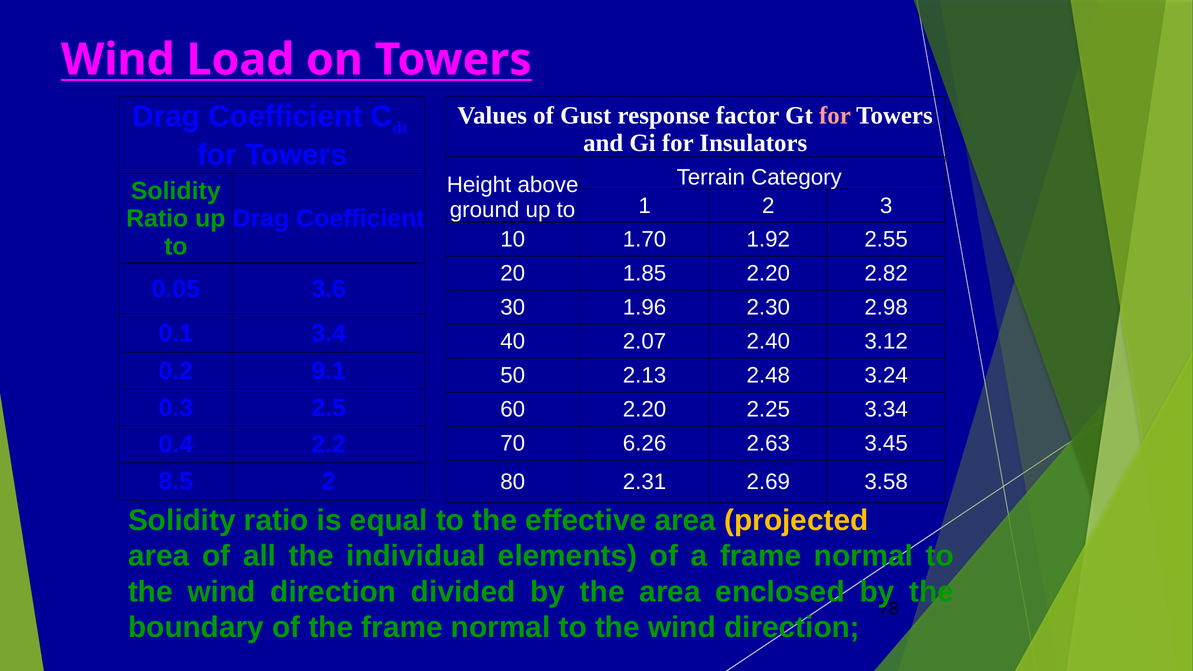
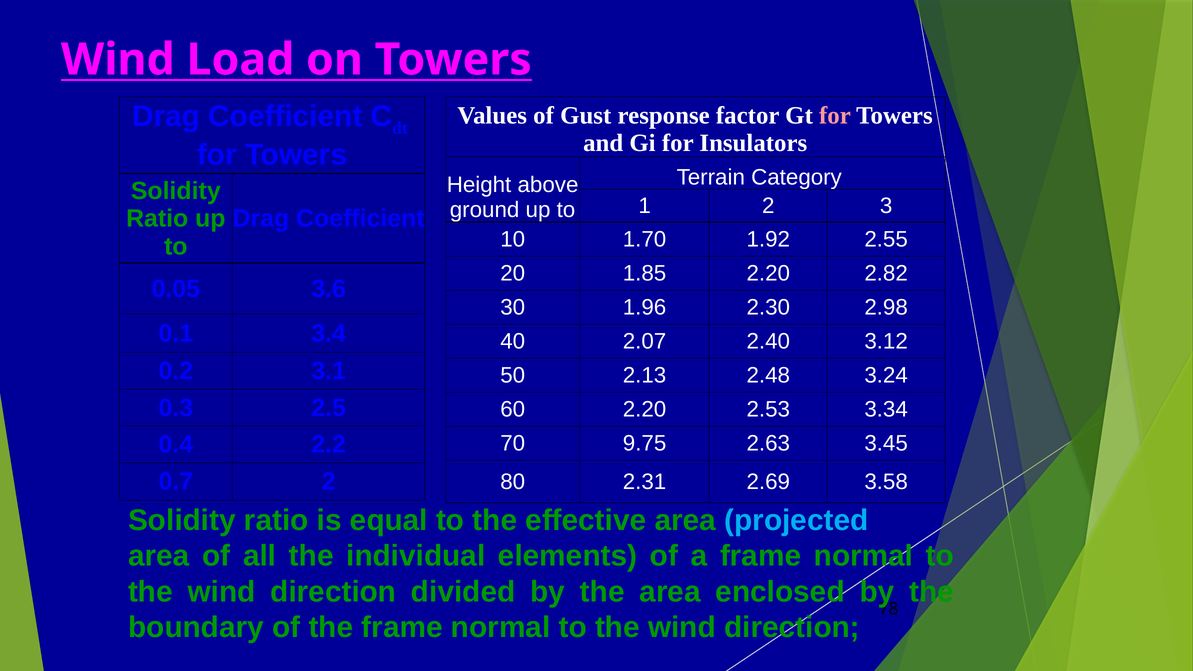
9.1: 9.1 -> 3.1 (329, 371)
2.25: 2.25 -> 2.53 (768, 410)
6.26: 6.26 -> 9.75 (645, 444)
8.5: 8.5 -> 0.7 (176, 482)
projected colour: yellow -> light blue (796, 520)
